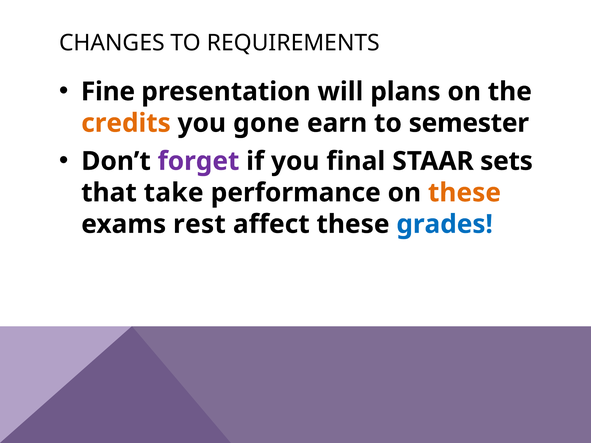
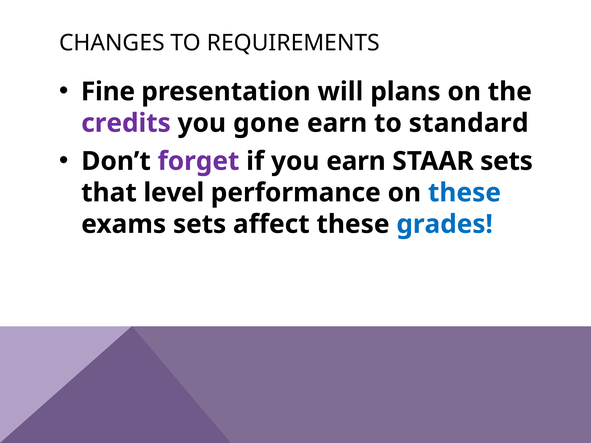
credits colour: orange -> purple (126, 123)
semester: semester -> standard (469, 123)
you final: final -> earn (356, 161)
take: take -> level (174, 193)
these colour: orange -> blue (464, 193)
exams rest: rest -> sets (200, 224)
